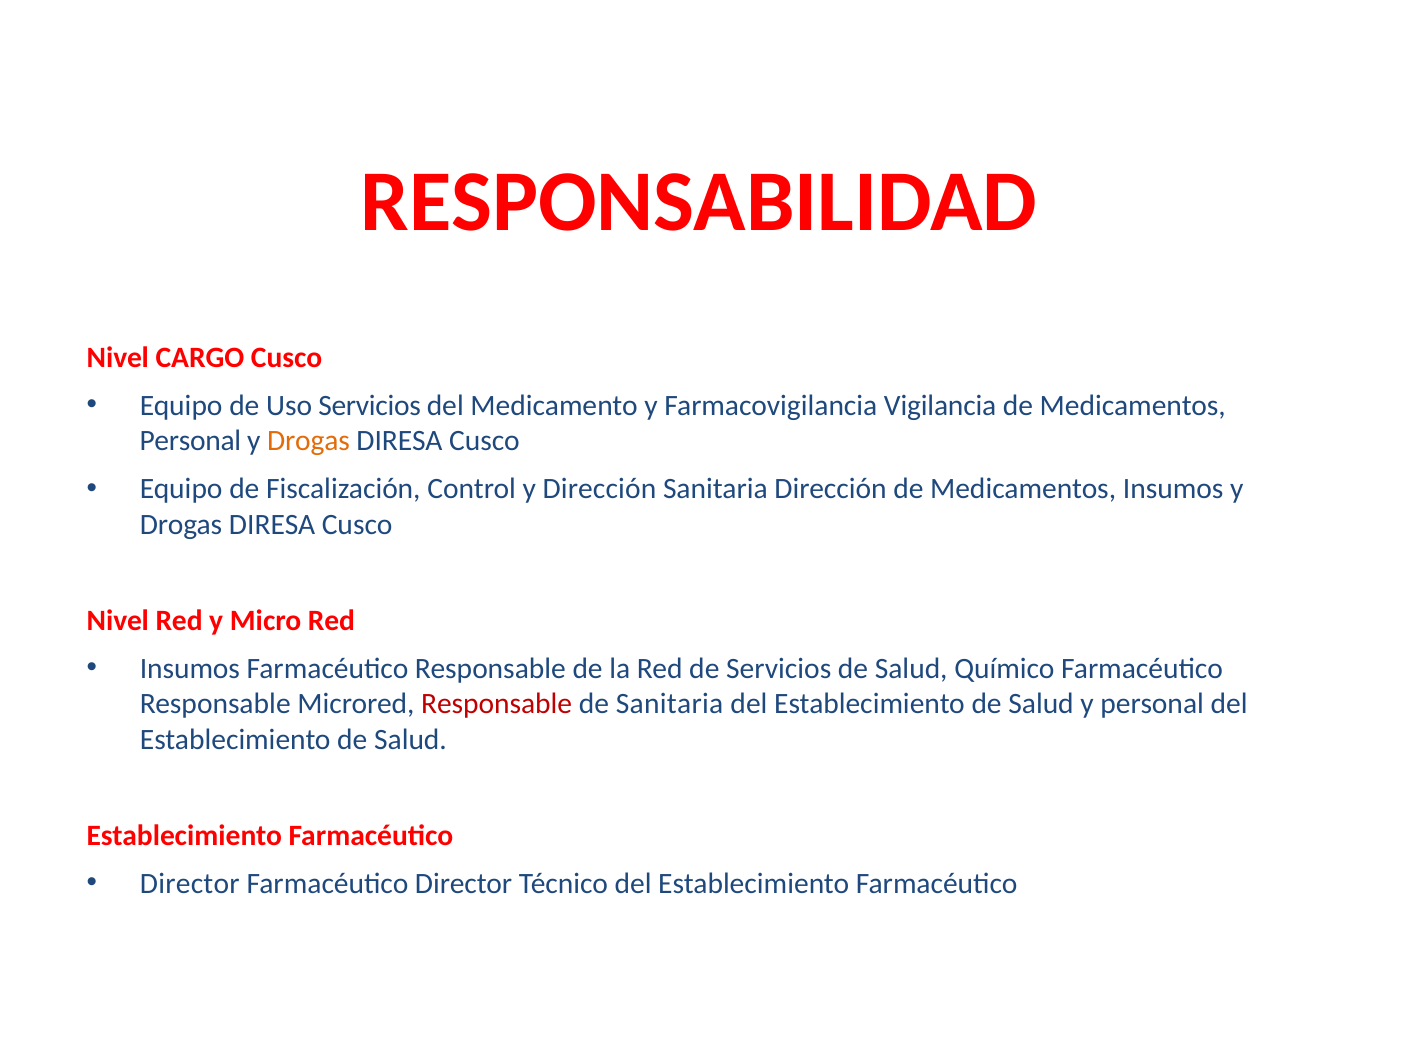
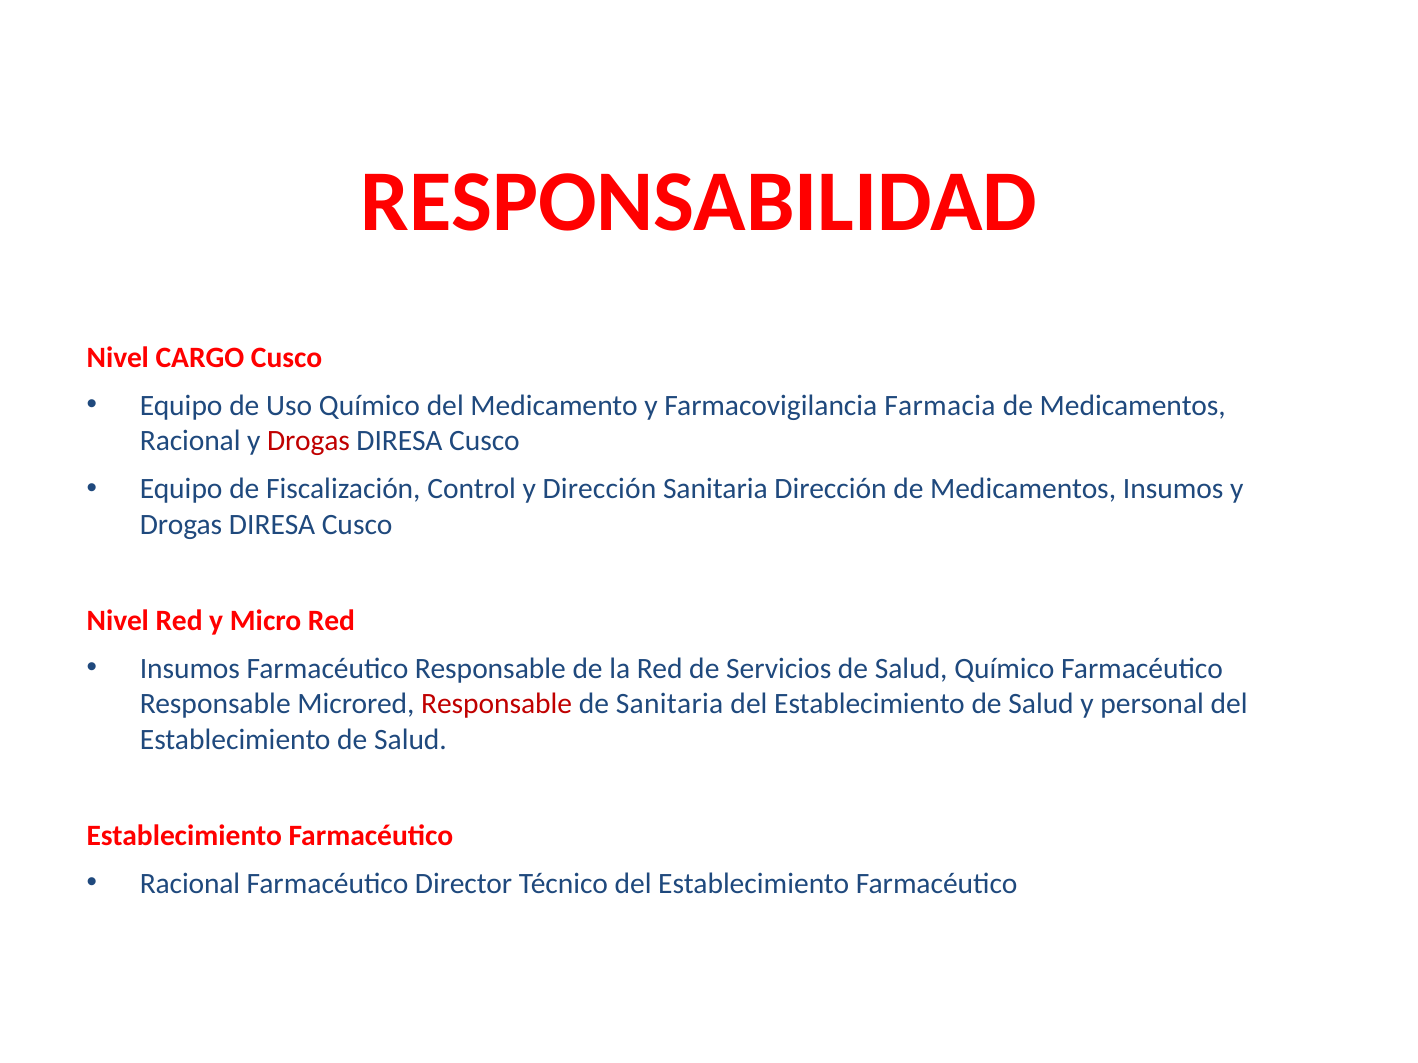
Uso Servicios: Servicios -> Químico (369, 406)
Vigilancia: Vigilancia -> Farmacia (940, 406)
Personal: Personal -> Racional (190, 441)
Drogas colour: orange -> red (309, 441)
Director: Director -> Racional (190, 884)
